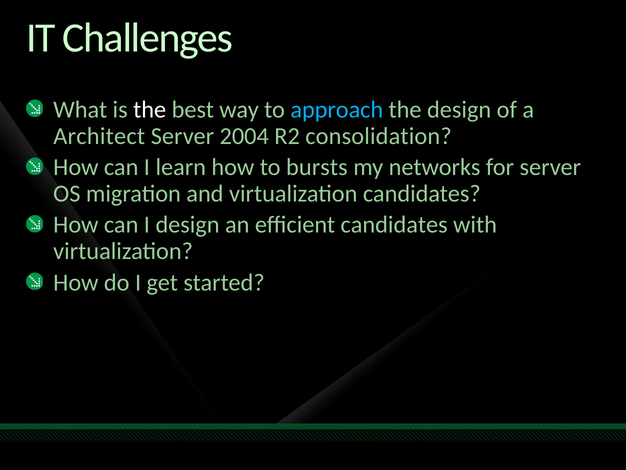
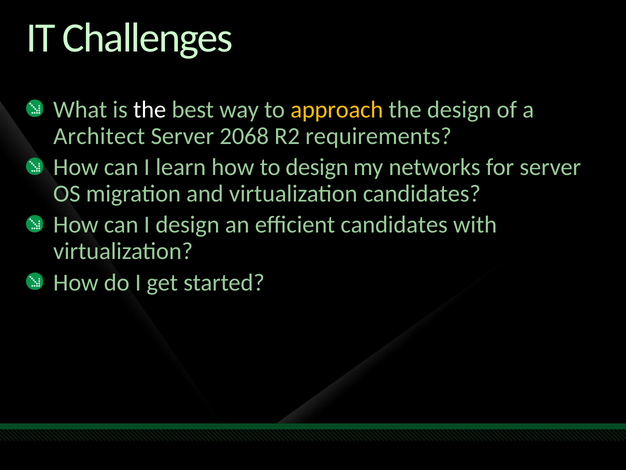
approach colour: light blue -> yellow (337, 110)
2004: 2004 -> 2068 (244, 136)
consolidation: consolidation -> requirements (379, 136)
to bursts: bursts -> design (317, 167)
